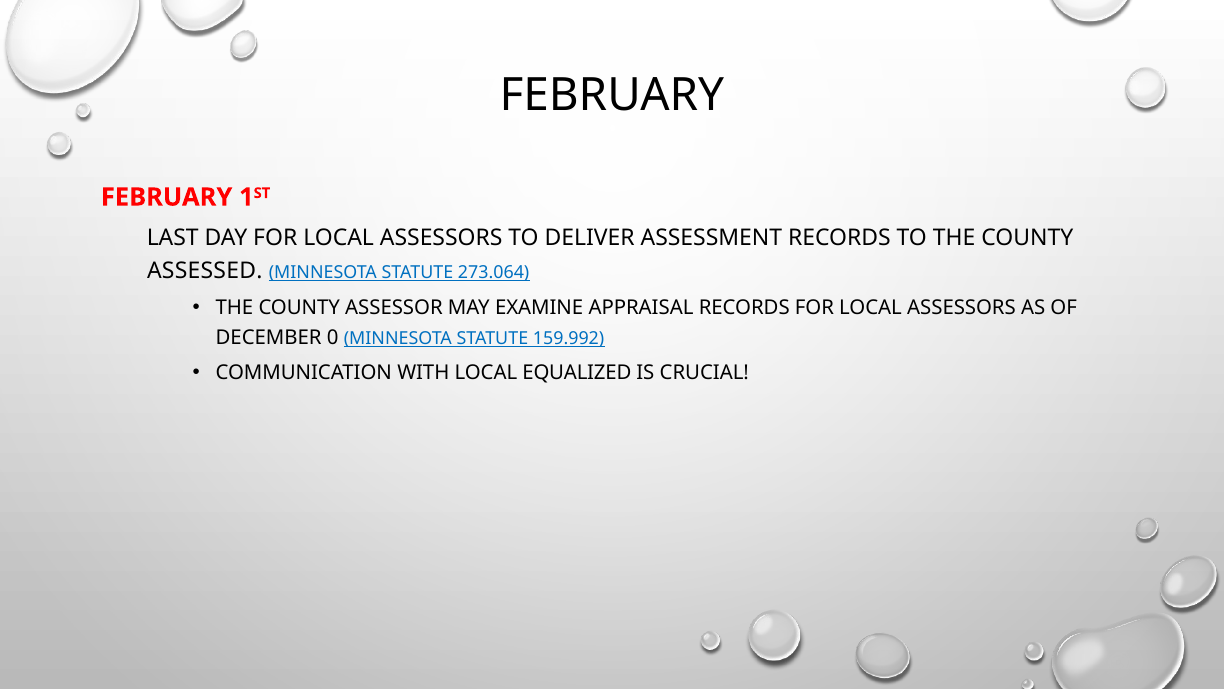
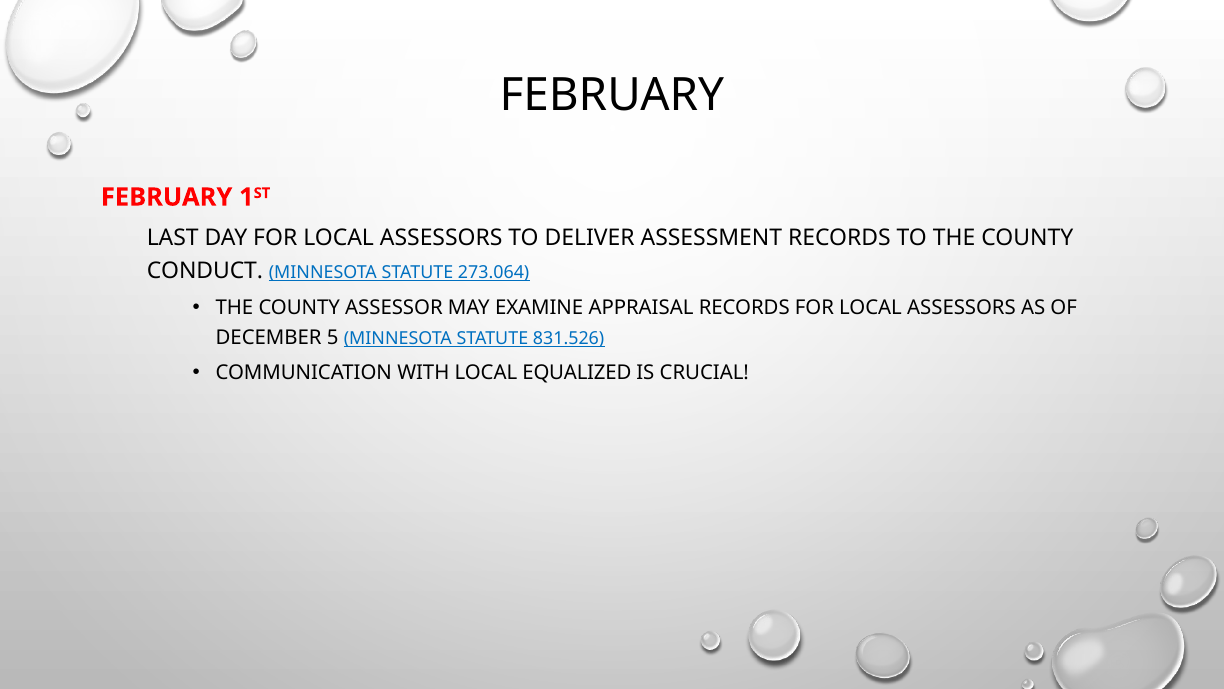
ASSESSED: ASSESSED -> CONDUCT (205, 271)
0: 0 -> 5 (333, 337)
159.992: 159.992 -> 831.526 (569, 338)
